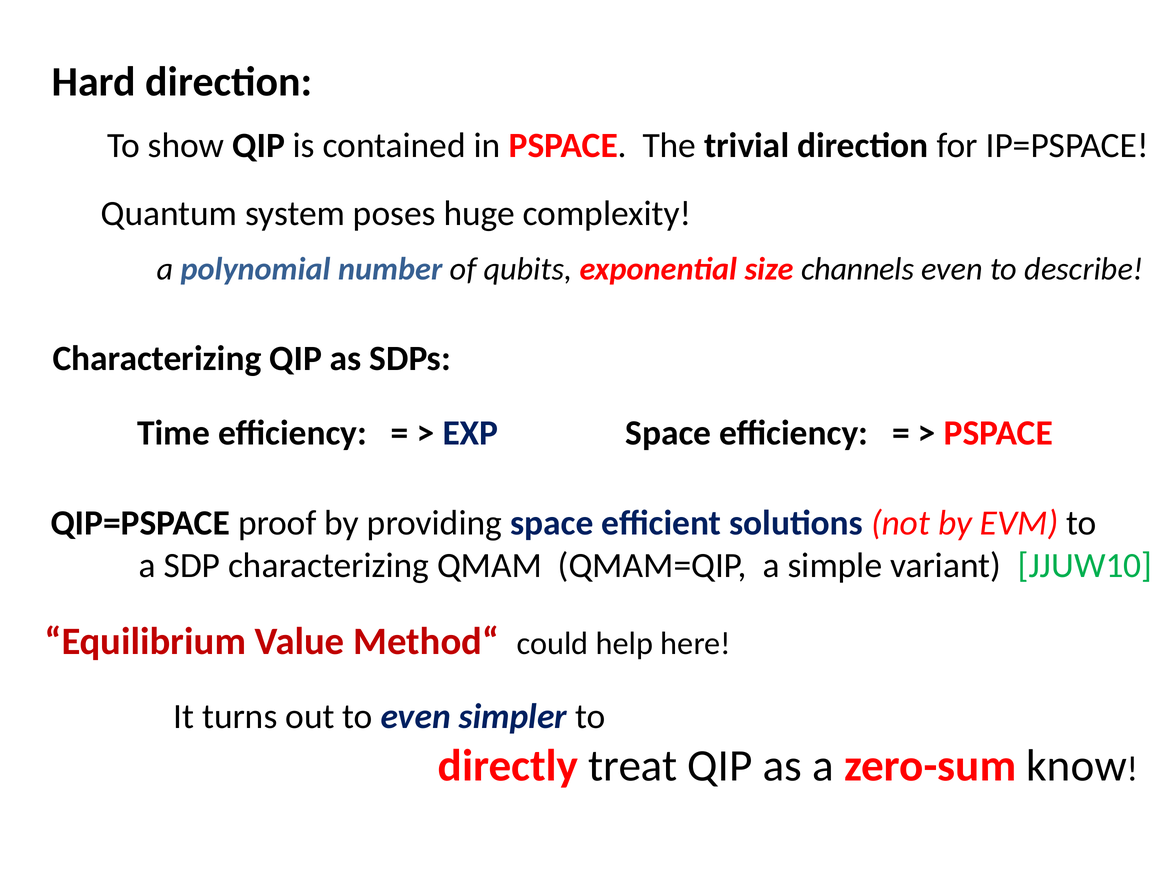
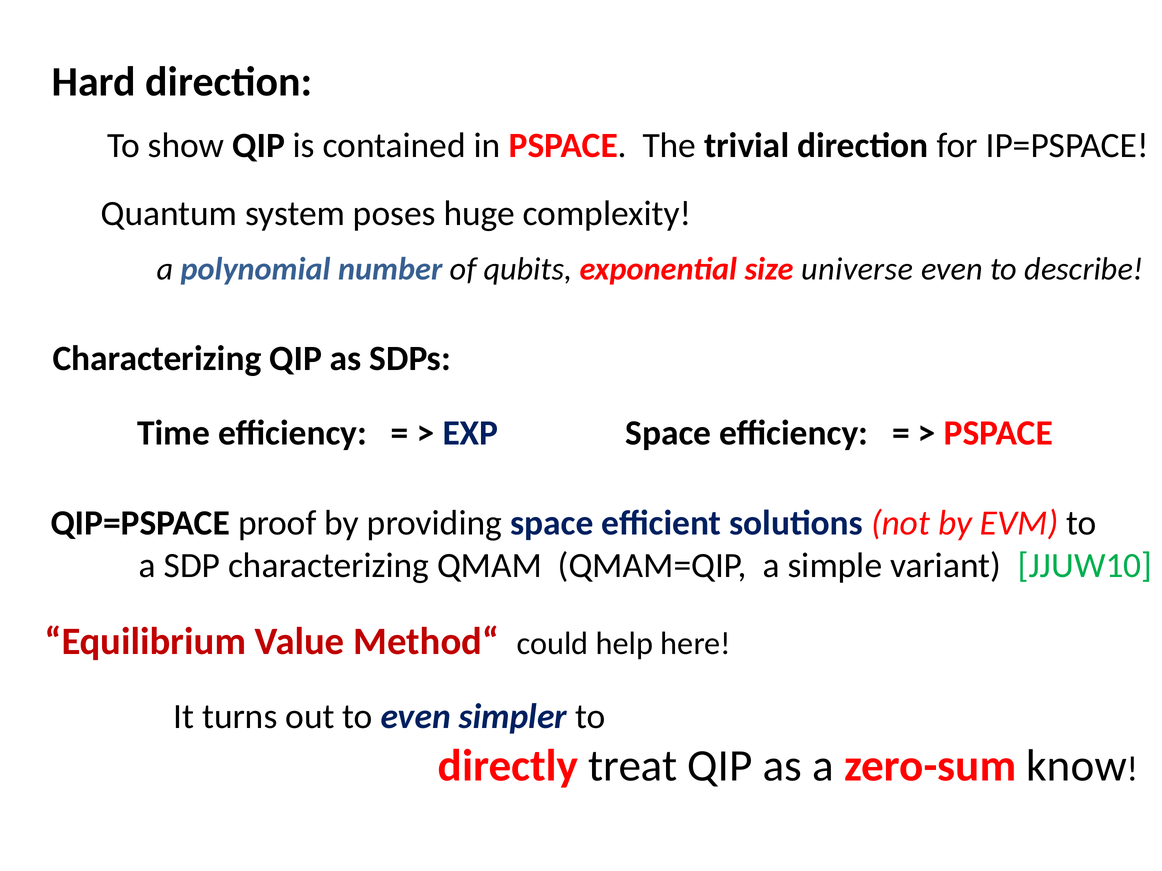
channels: channels -> universe (857, 269)
